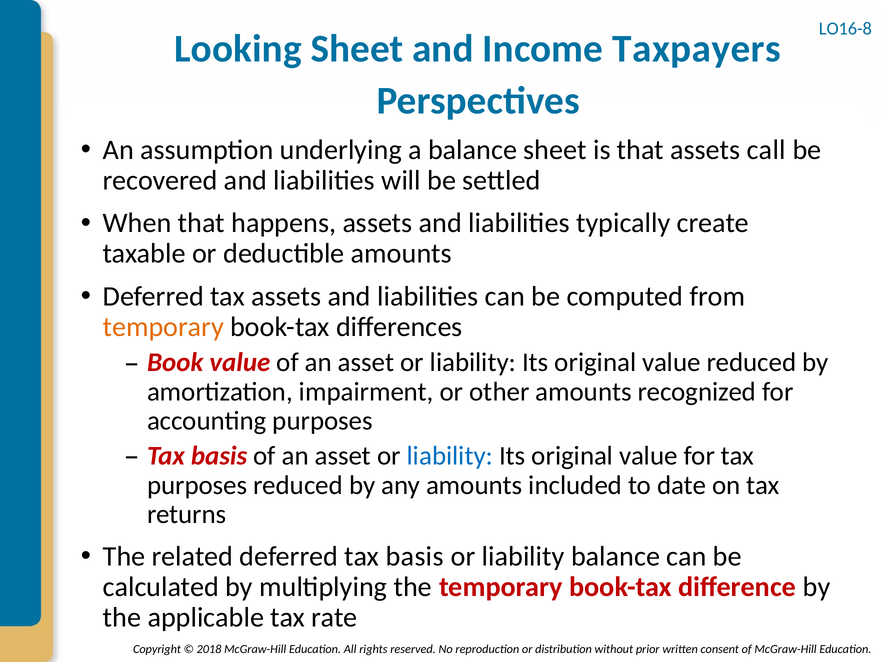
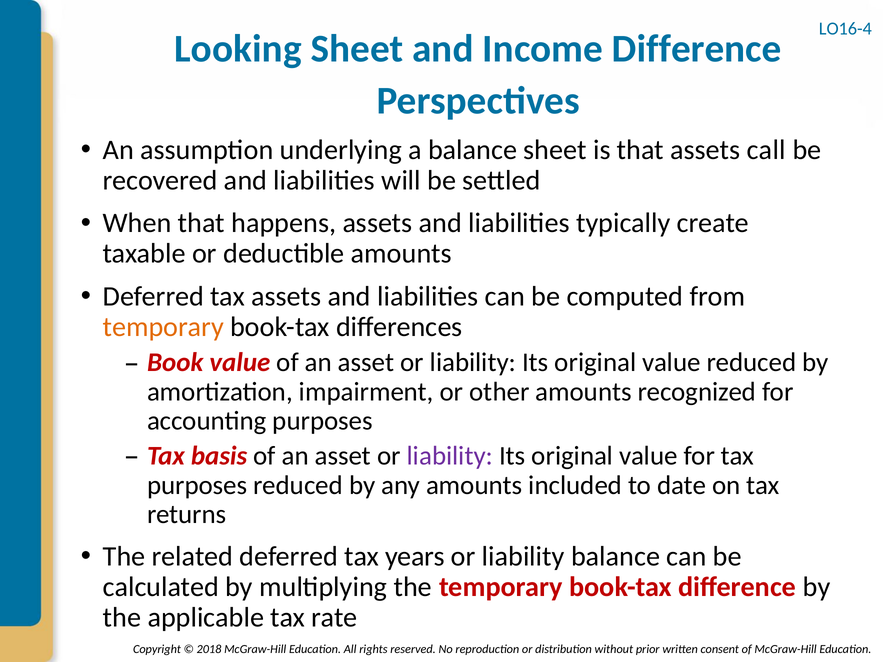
LO16-8: LO16-8 -> LO16-4 (845, 29)
Income Taxpayers: Taxpayers -> Difference (697, 49)
liability colour: blue -> purple (450, 456)
deferred tax basis: basis -> years (415, 557)
